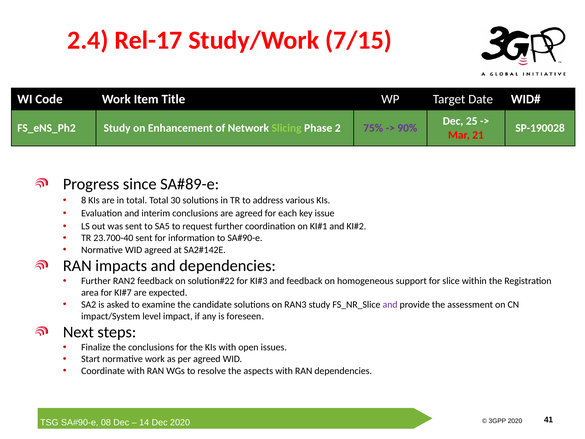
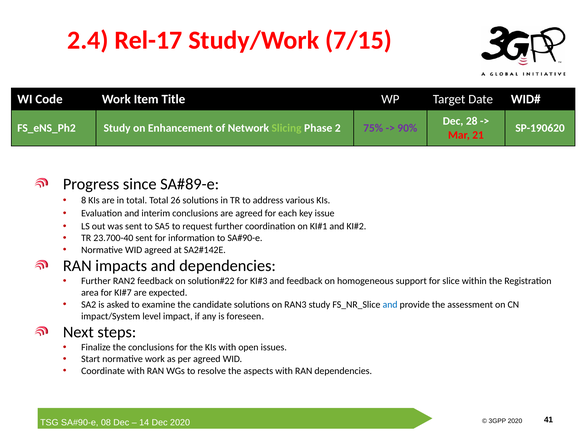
25: 25 -> 28 (472, 121)
SP-190028: SP-190028 -> SP-190620 (540, 128)
30: 30 -> 26 (175, 200)
and colour: purple -> blue (390, 304)
